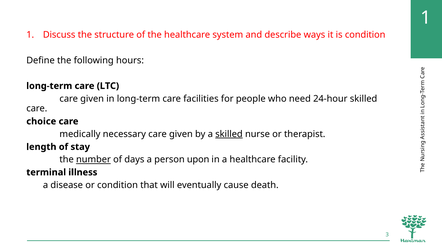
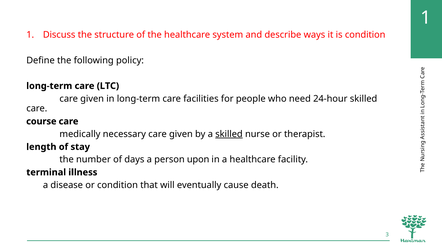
hours: hours -> policy (130, 60)
choice: choice -> course (41, 121)
number underline: present -> none (93, 159)
